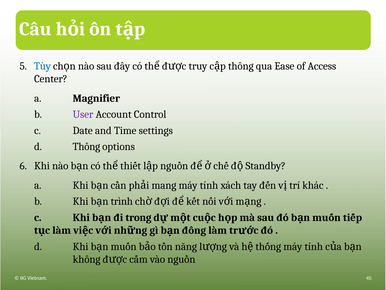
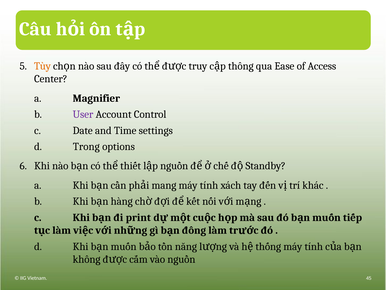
Tùy colour: blue -> orange (42, 66)
d Thông: Thông -> Trong (86, 146)
trình: trình -> hàng (122, 201)
trong: trong -> print (138, 217)
